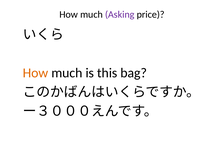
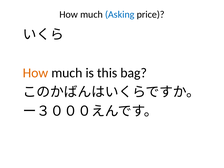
Asking colour: purple -> blue (120, 15)
